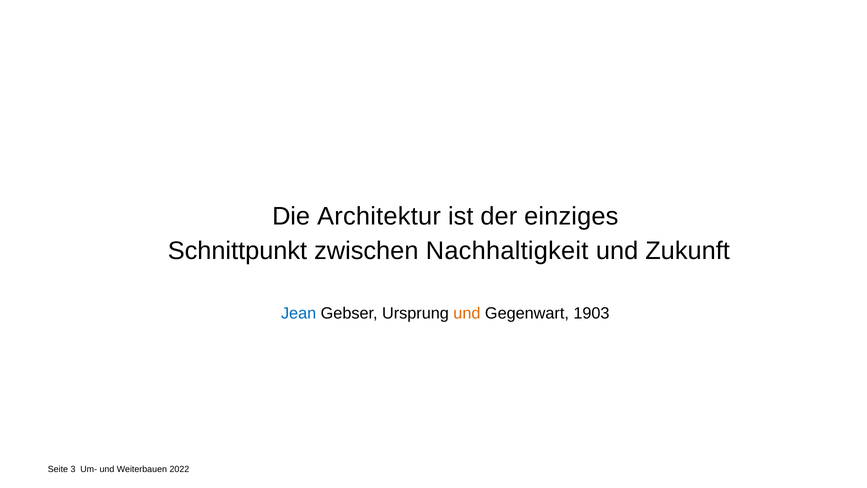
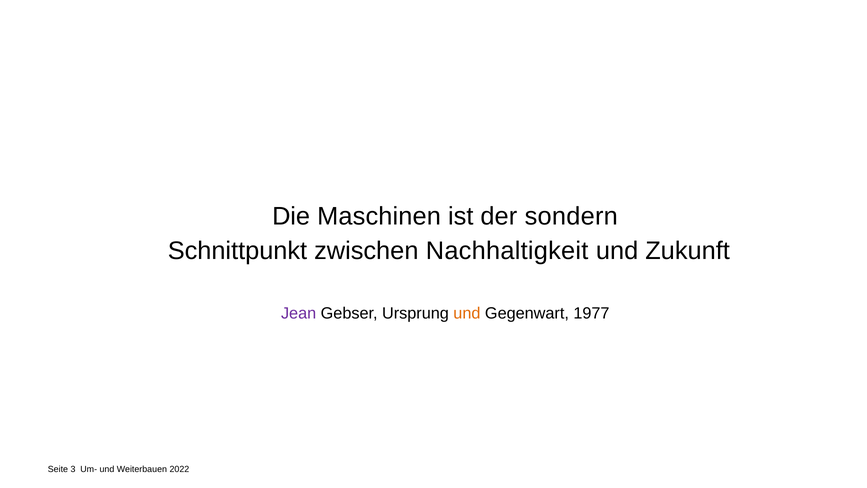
Architektur: Architektur -> Maschinen (379, 216)
einziges: einziges -> sondern (571, 216)
Jean colour: blue -> purple (299, 313)
1903: 1903 -> 1977 (591, 313)
